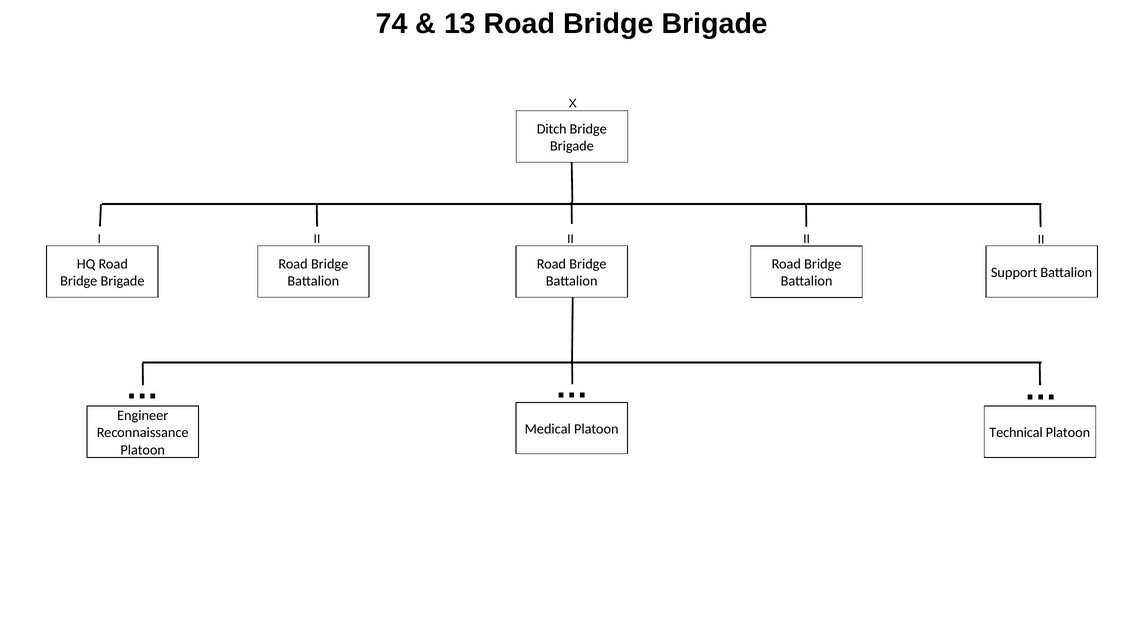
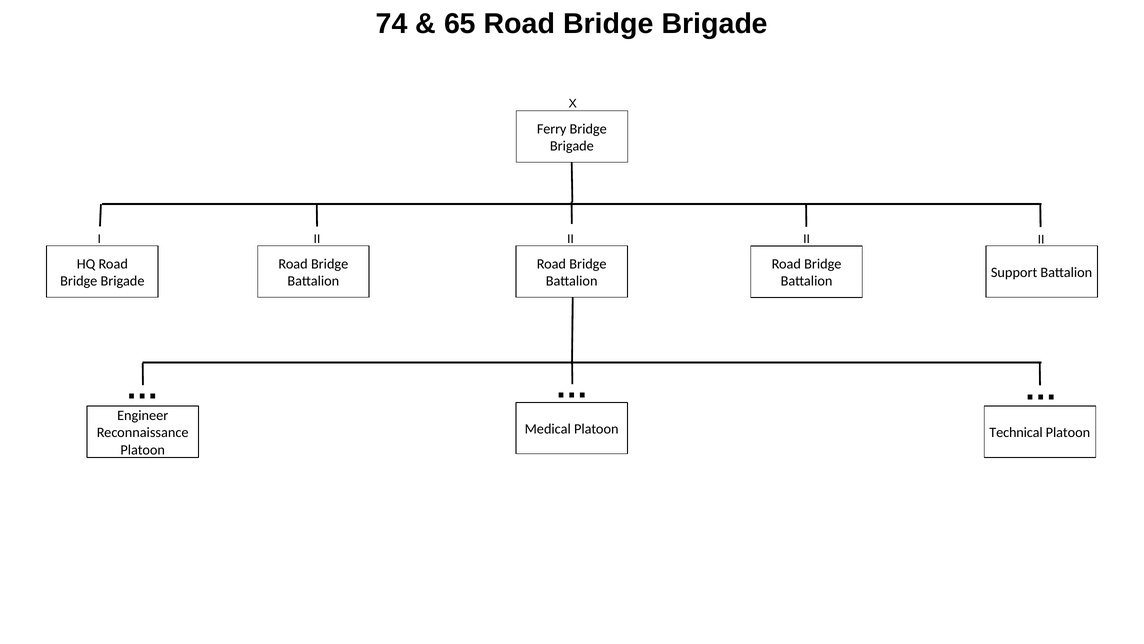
13: 13 -> 65 (460, 24)
Ditch: Ditch -> Ferry (552, 129)
